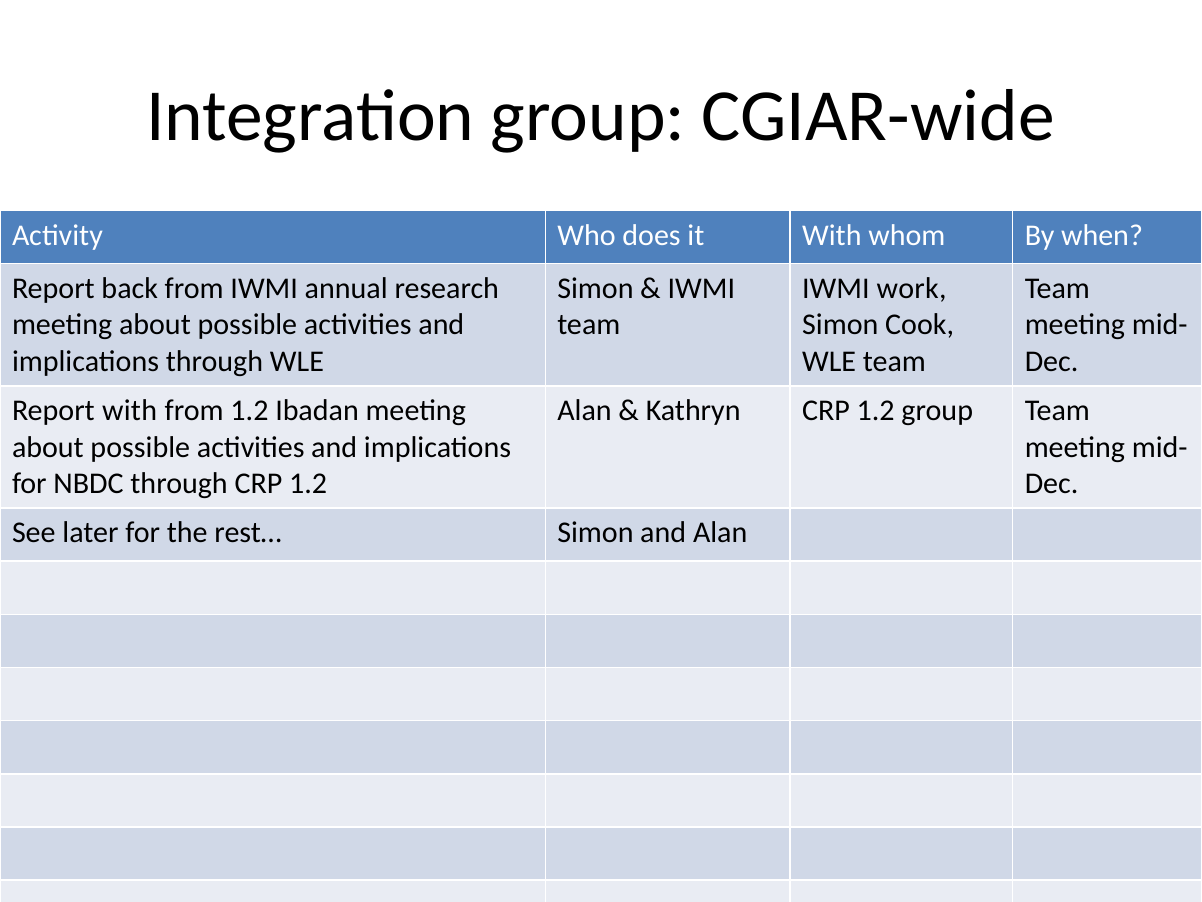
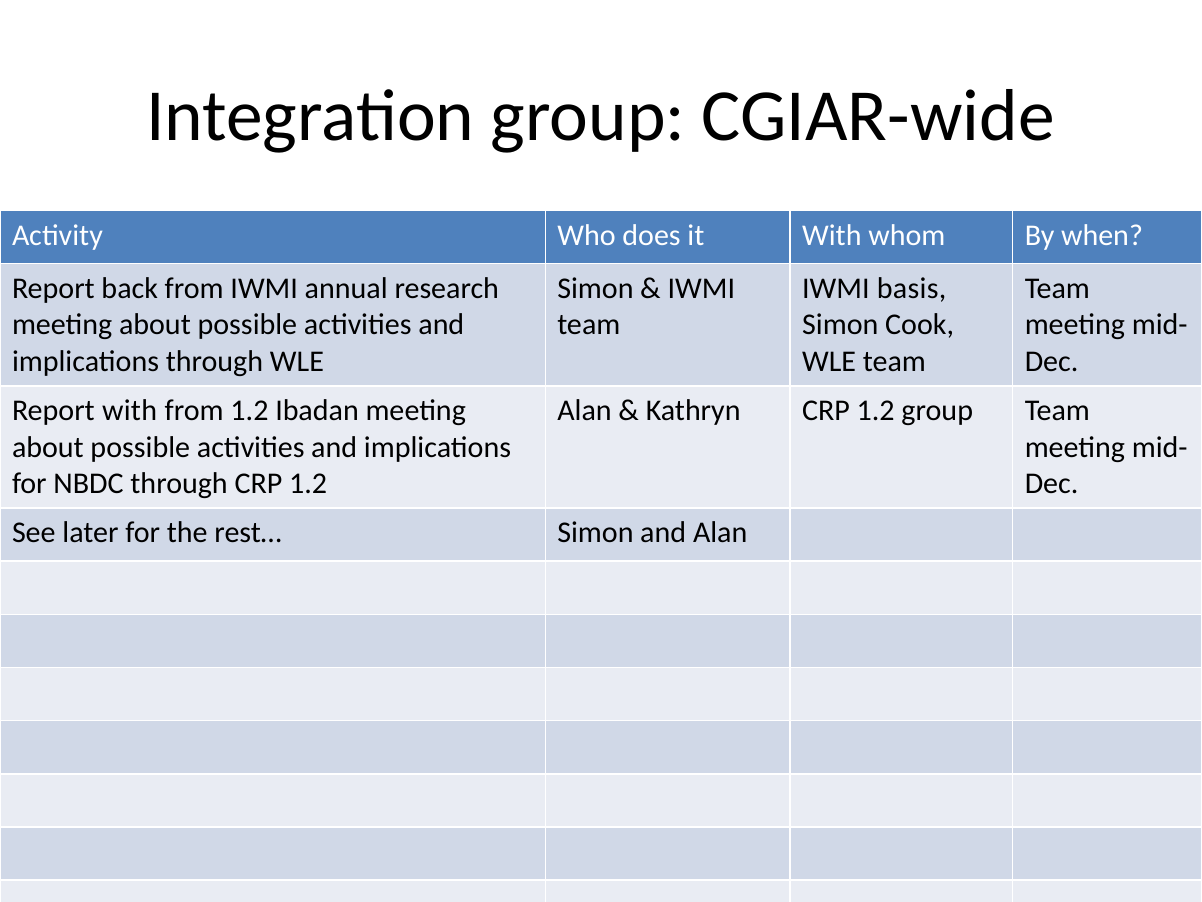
work: work -> basis (912, 288)
